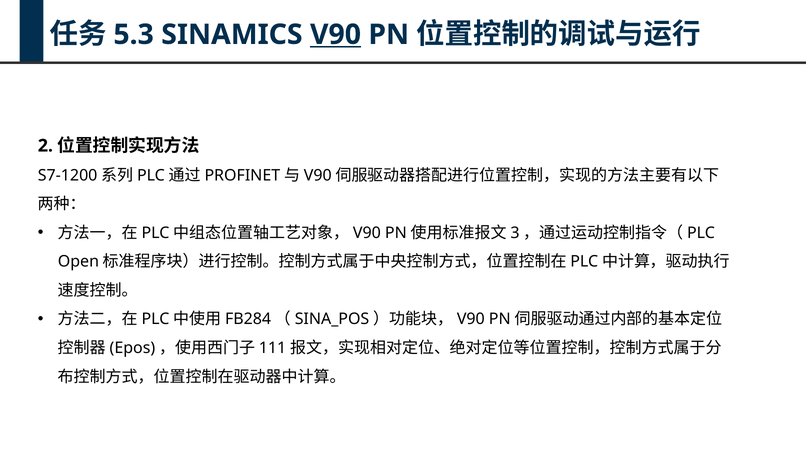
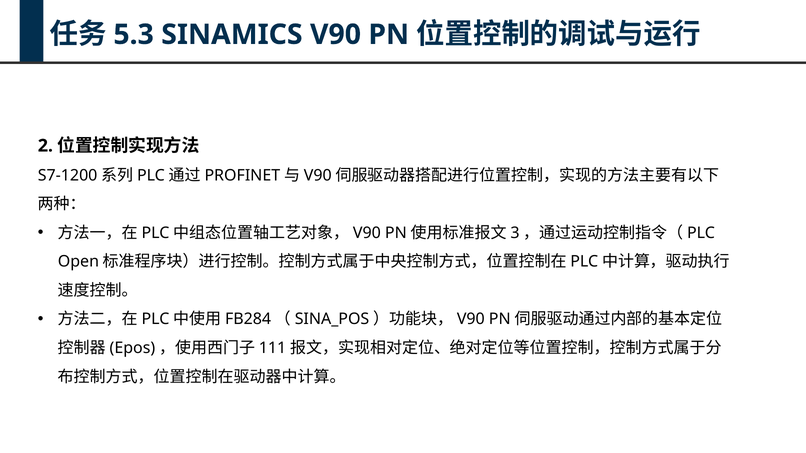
V90 underline: present -> none (335, 35)
